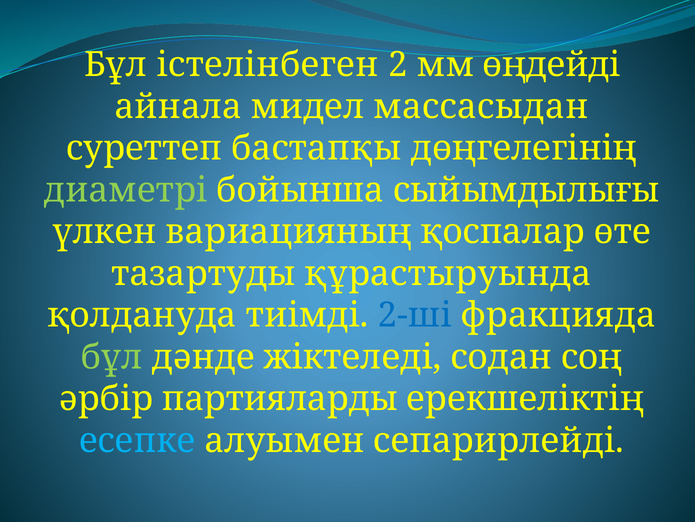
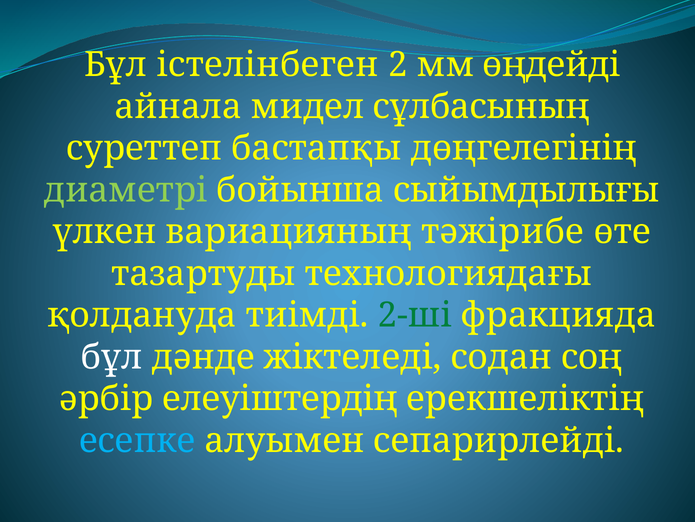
массасыдан: массасыдан -> сұлбасының (481, 106)
қоспалар: қоспалар -> тәжiрибе (502, 232)
құрастыруында: құрастыруында -> технологиядағы (449, 273)
2-шi colour: blue -> green (415, 315)
бұл colour: light green -> white (112, 357)
партияларды: партияларды -> елеуiштердiң (280, 398)
